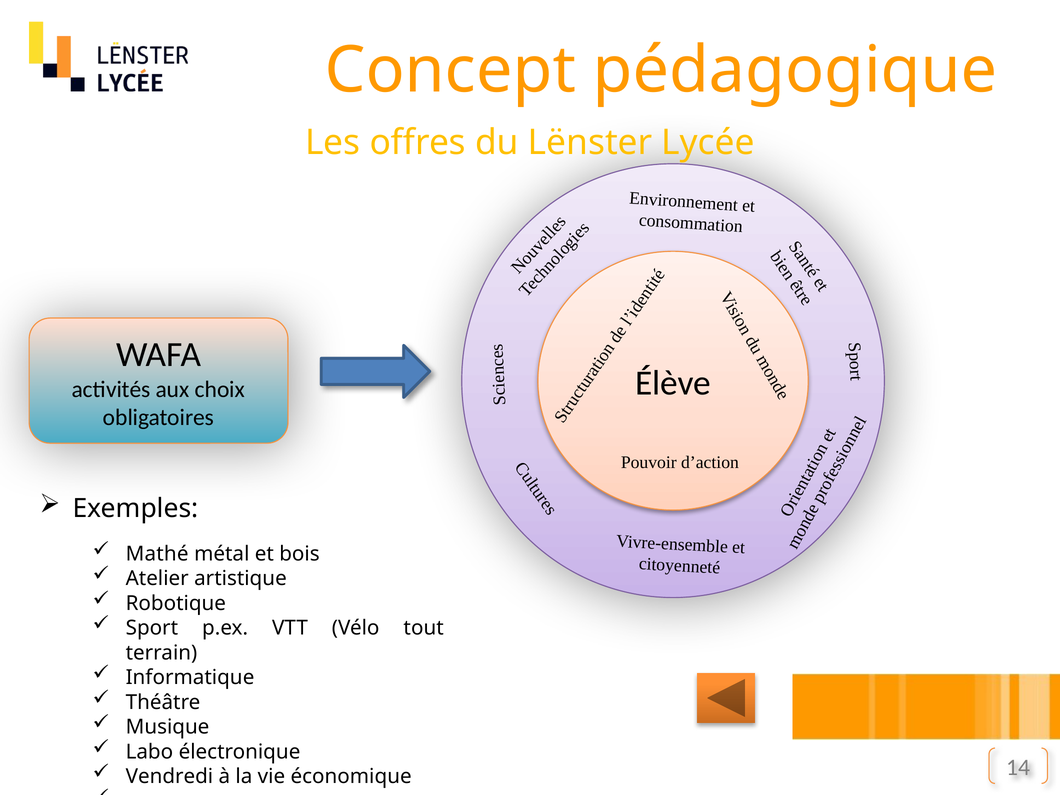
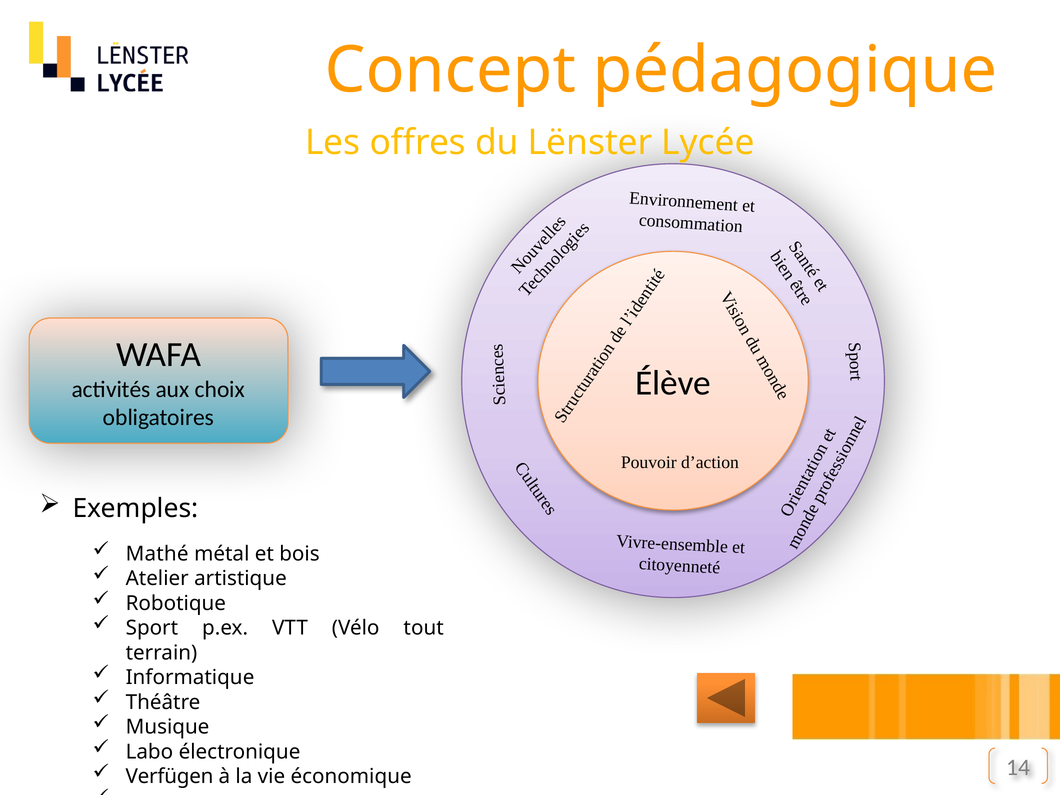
Vendredi: Vendredi -> Verfügen (170, 777)
